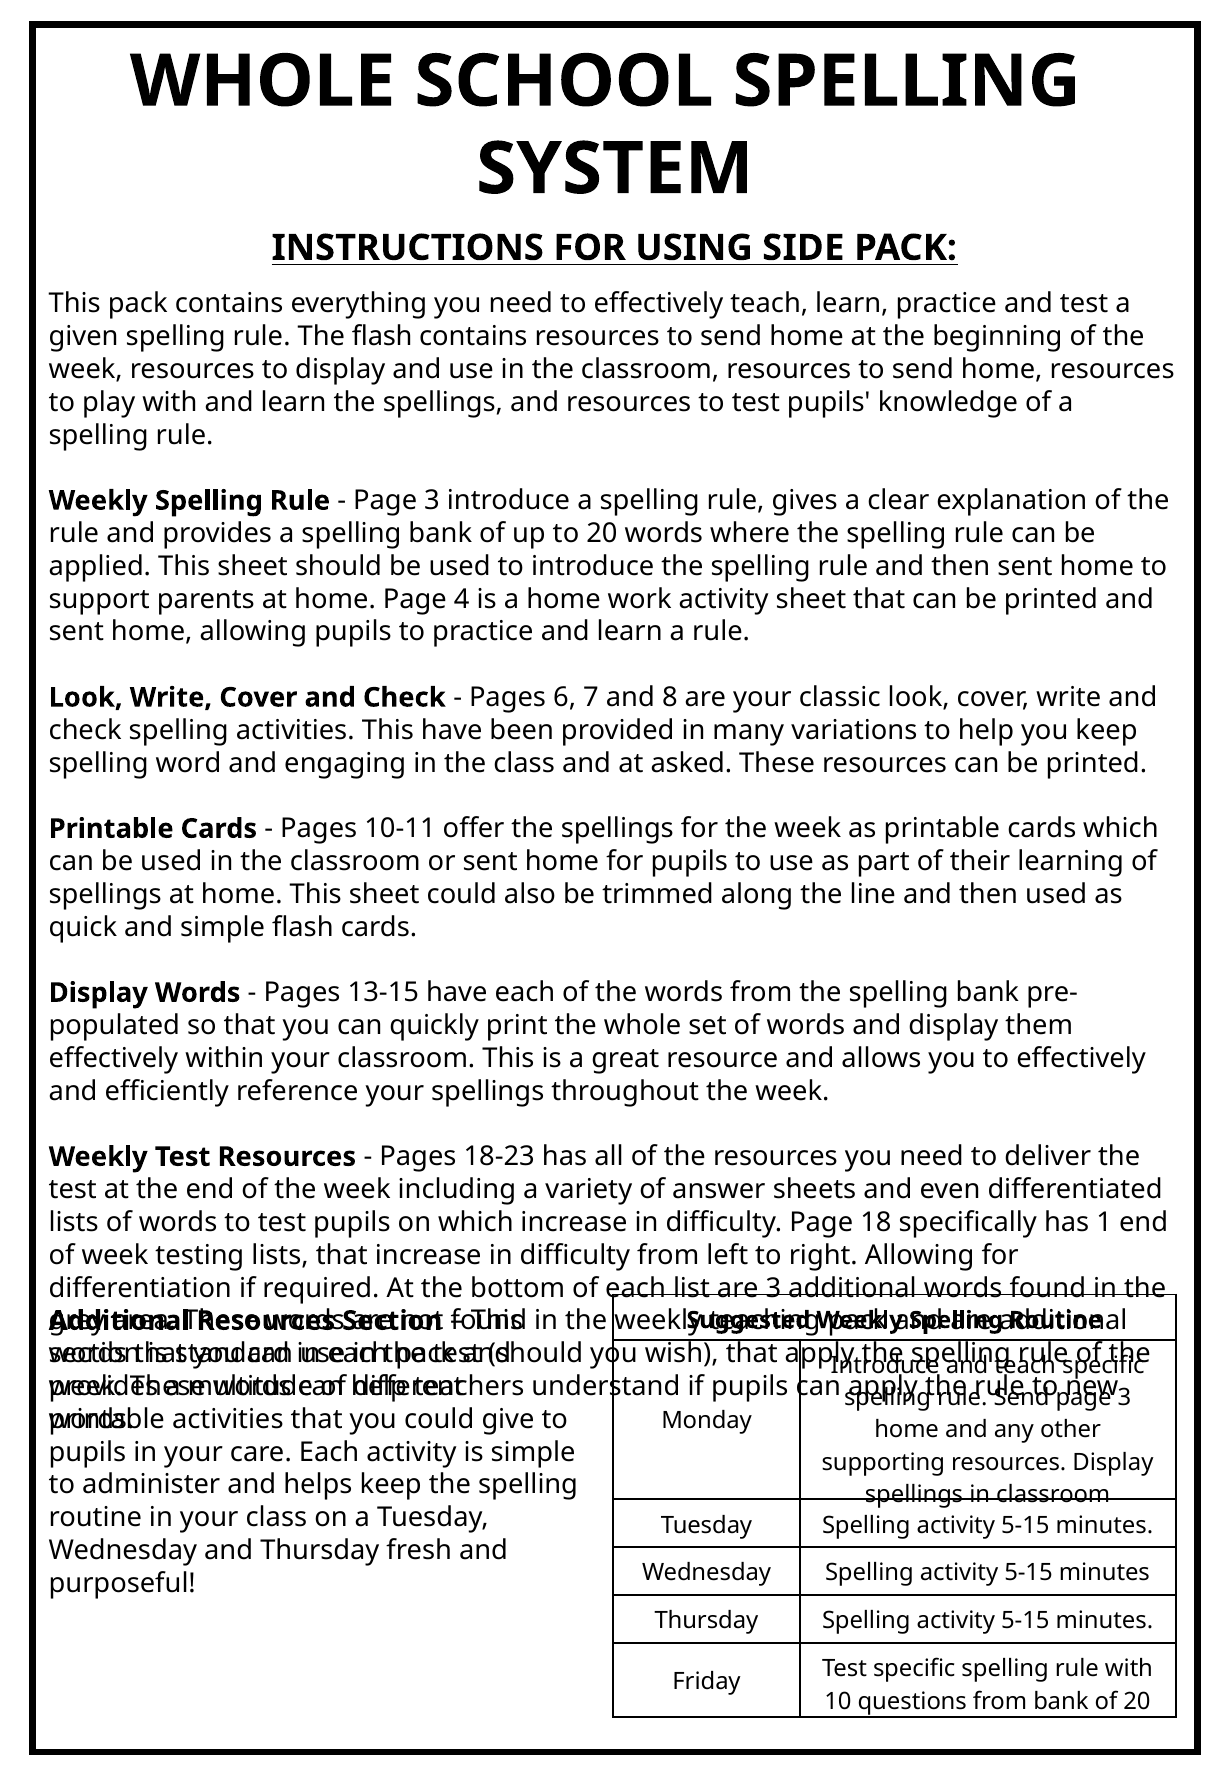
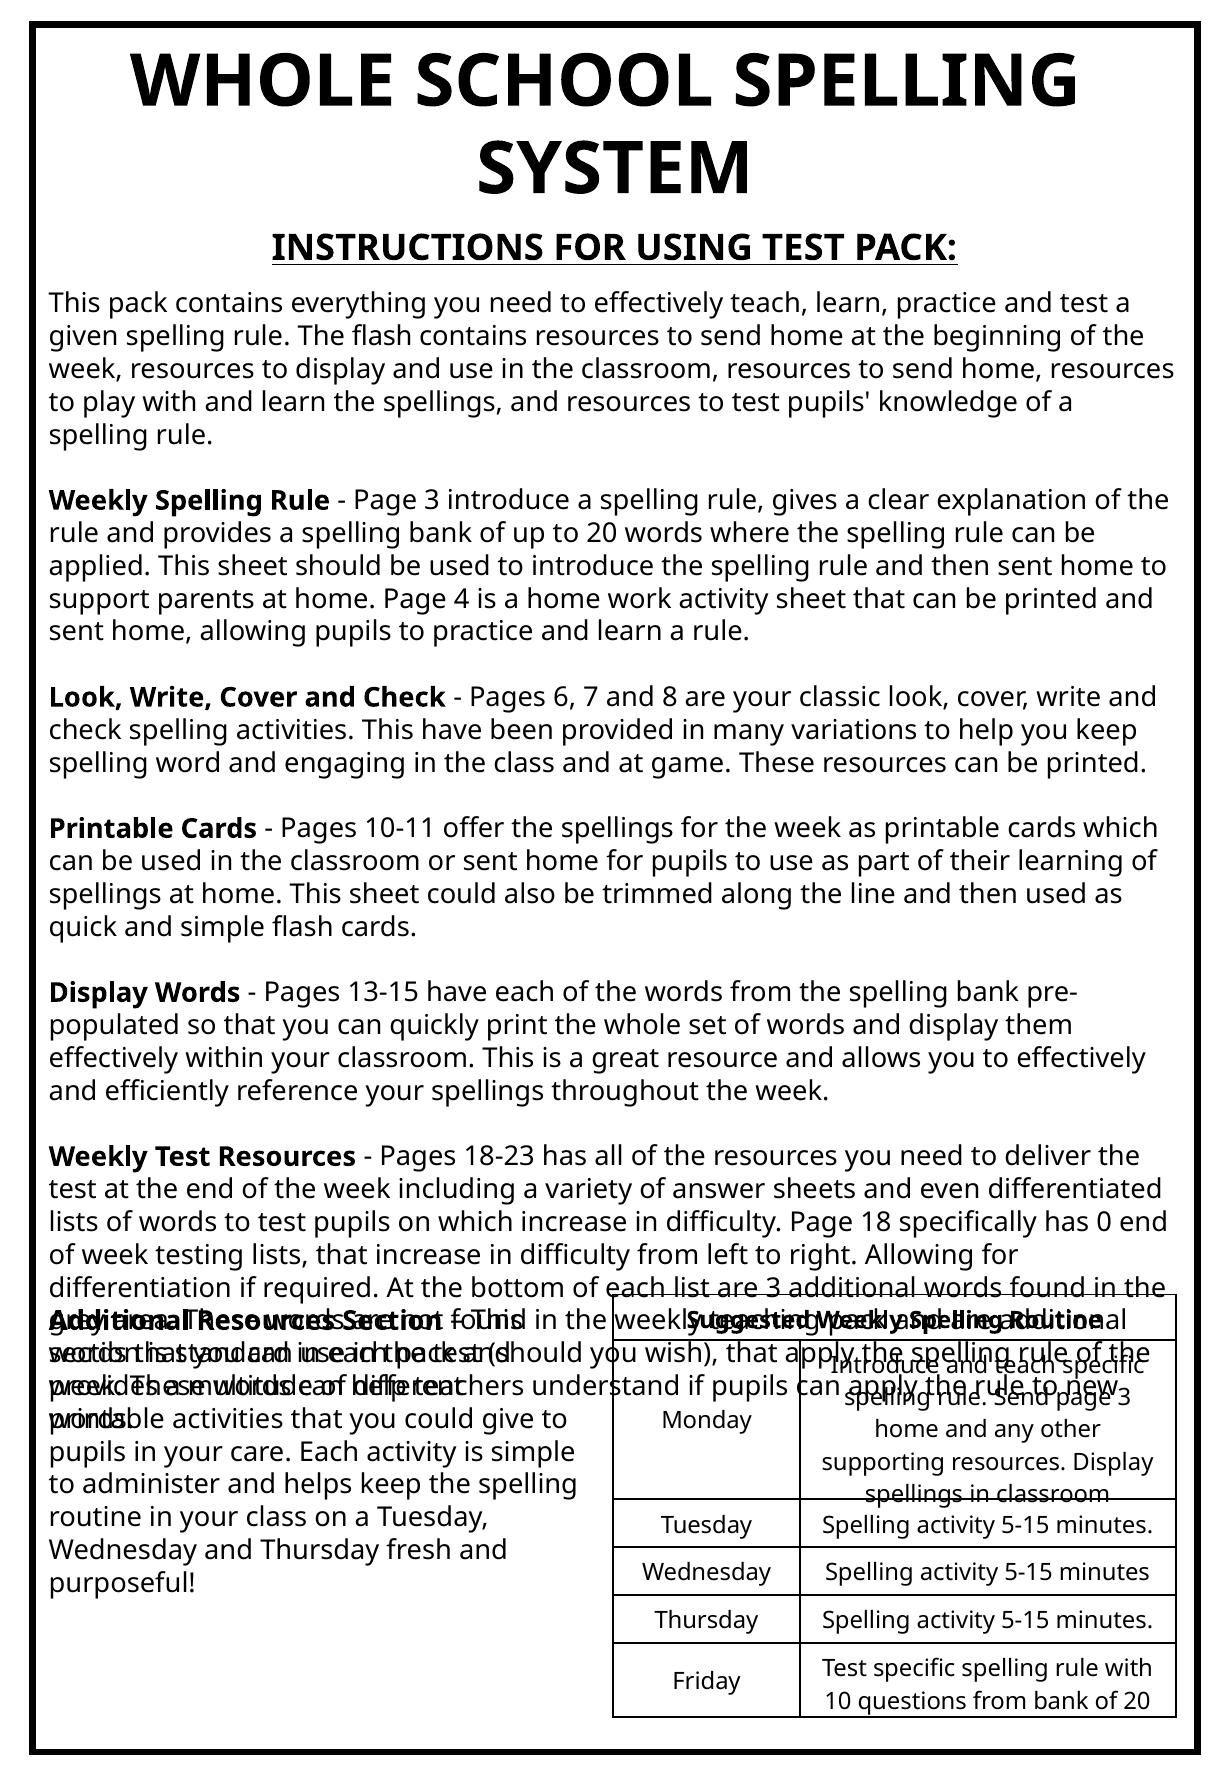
USING SIDE: SIDE -> TEST (803, 248)
asked: asked -> game (691, 763)
1: 1 -> 0 (1104, 1222)
